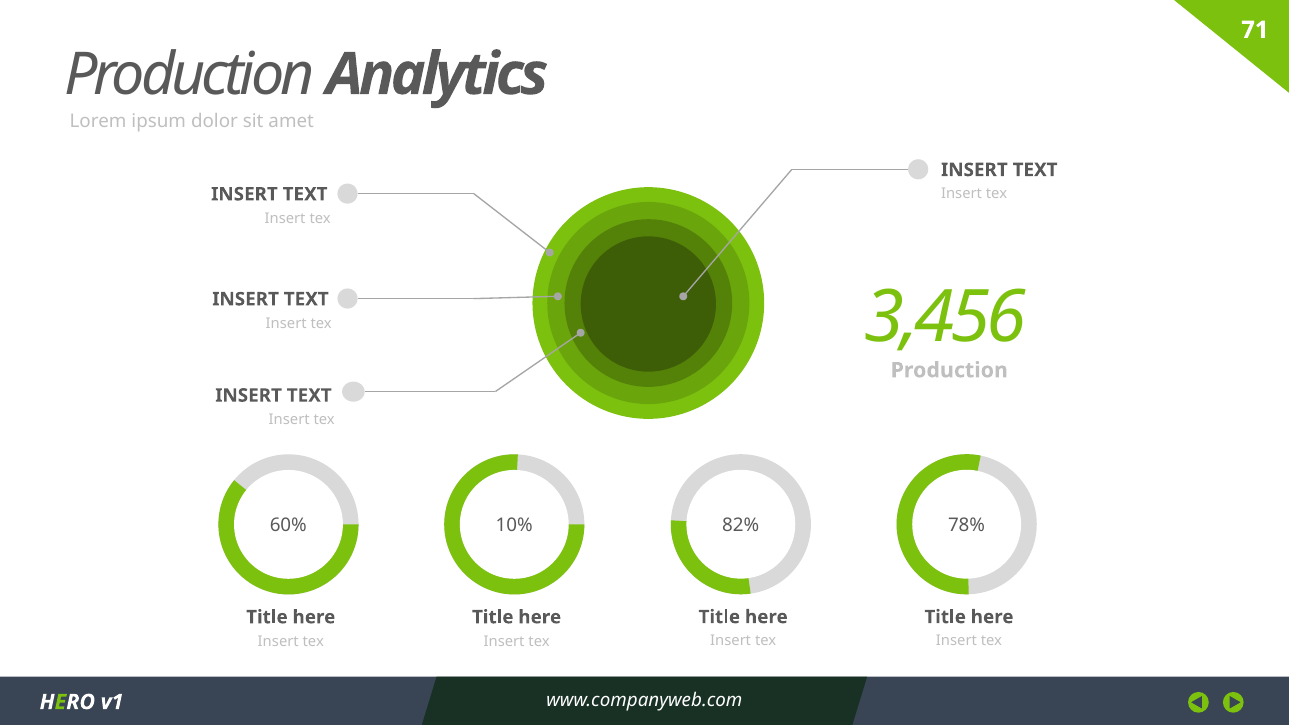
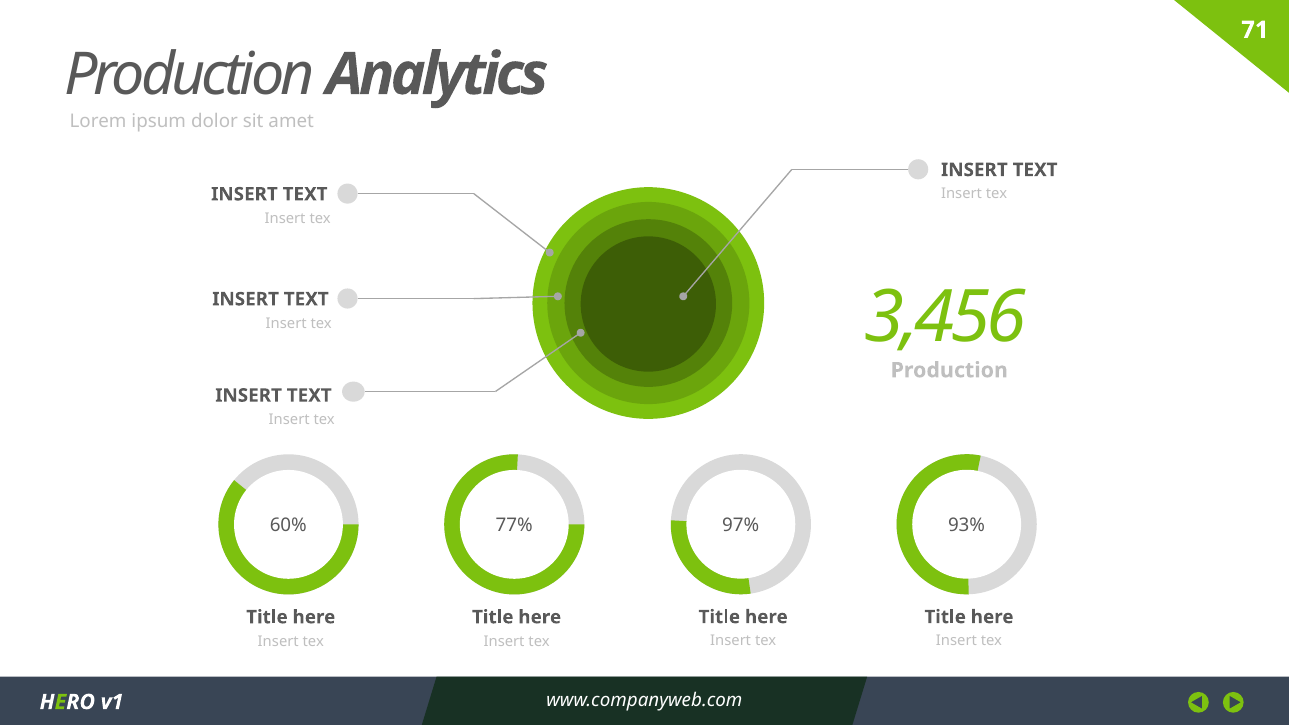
82%: 82% -> 97% (741, 526)
78%: 78% -> 93% (967, 526)
10%: 10% -> 77% (514, 526)
